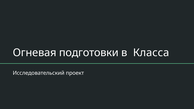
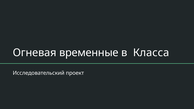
подготовки: подготовки -> временные (89, 53)
